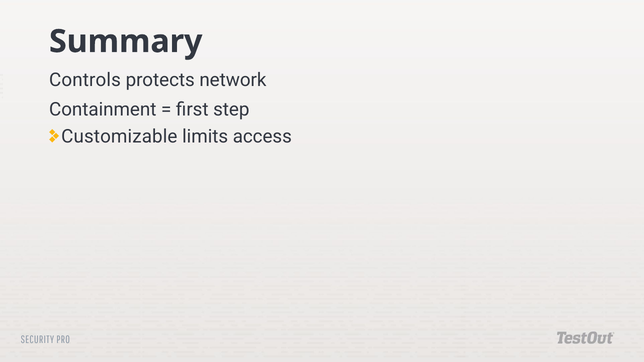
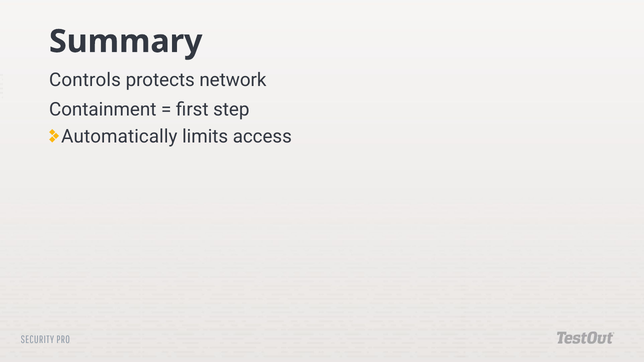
Customizable: Customizable -> Automatically (119, 137)
